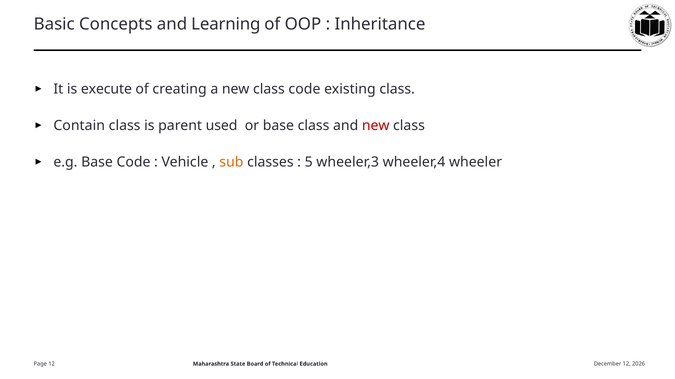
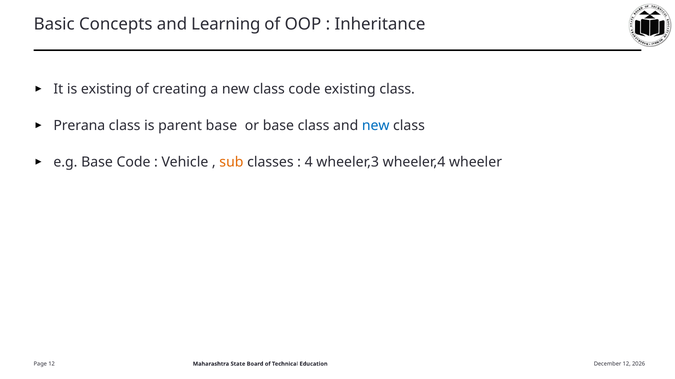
is execute: execute -> existing (106, 89)
Contain: Contain -> Prerana (79, 126)
parent used: used -> base (221, 126)
new colour: red -> blue (376, 126)
5: 5 -> 4 (309, 162)
